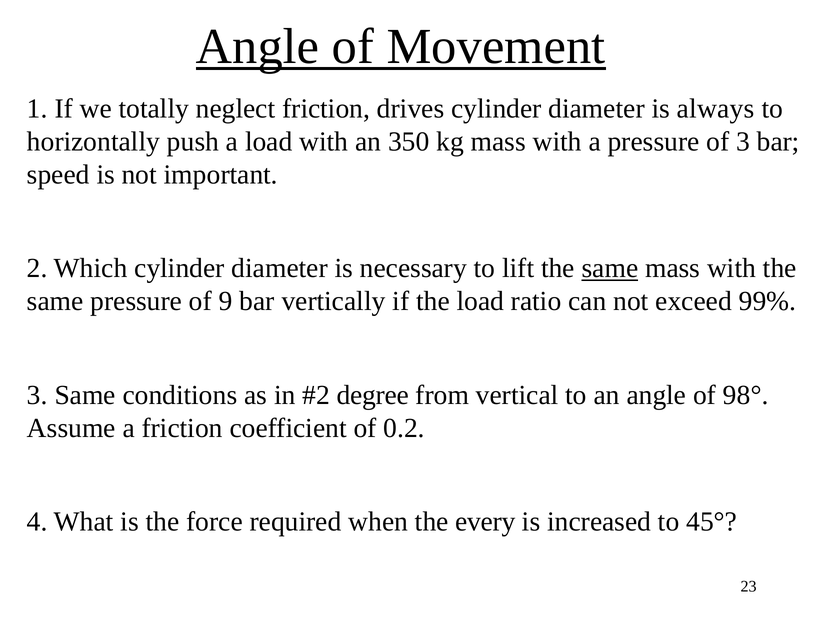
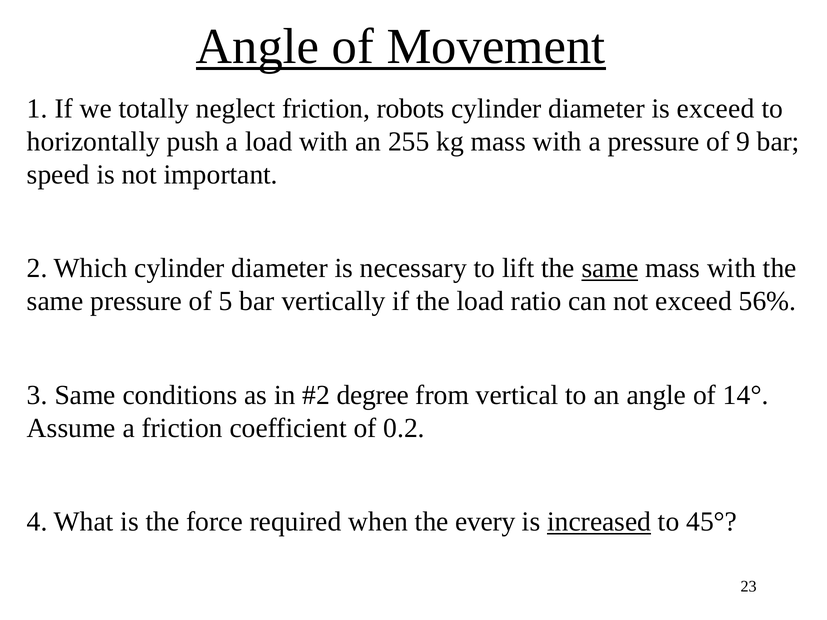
drives: drives -> robots (411, 109)
is always: always -> exceed (716, 109)
350: 350 -> 255 (409, 142)
of 3: 3 -> 9 (743, 142)
9: 9 -> 5 (226, 302)
99%: 99% -> 56% (767, 302)
98°: 98° -> 14° (746, 395)
increased underline: none -> present (599, 522)
